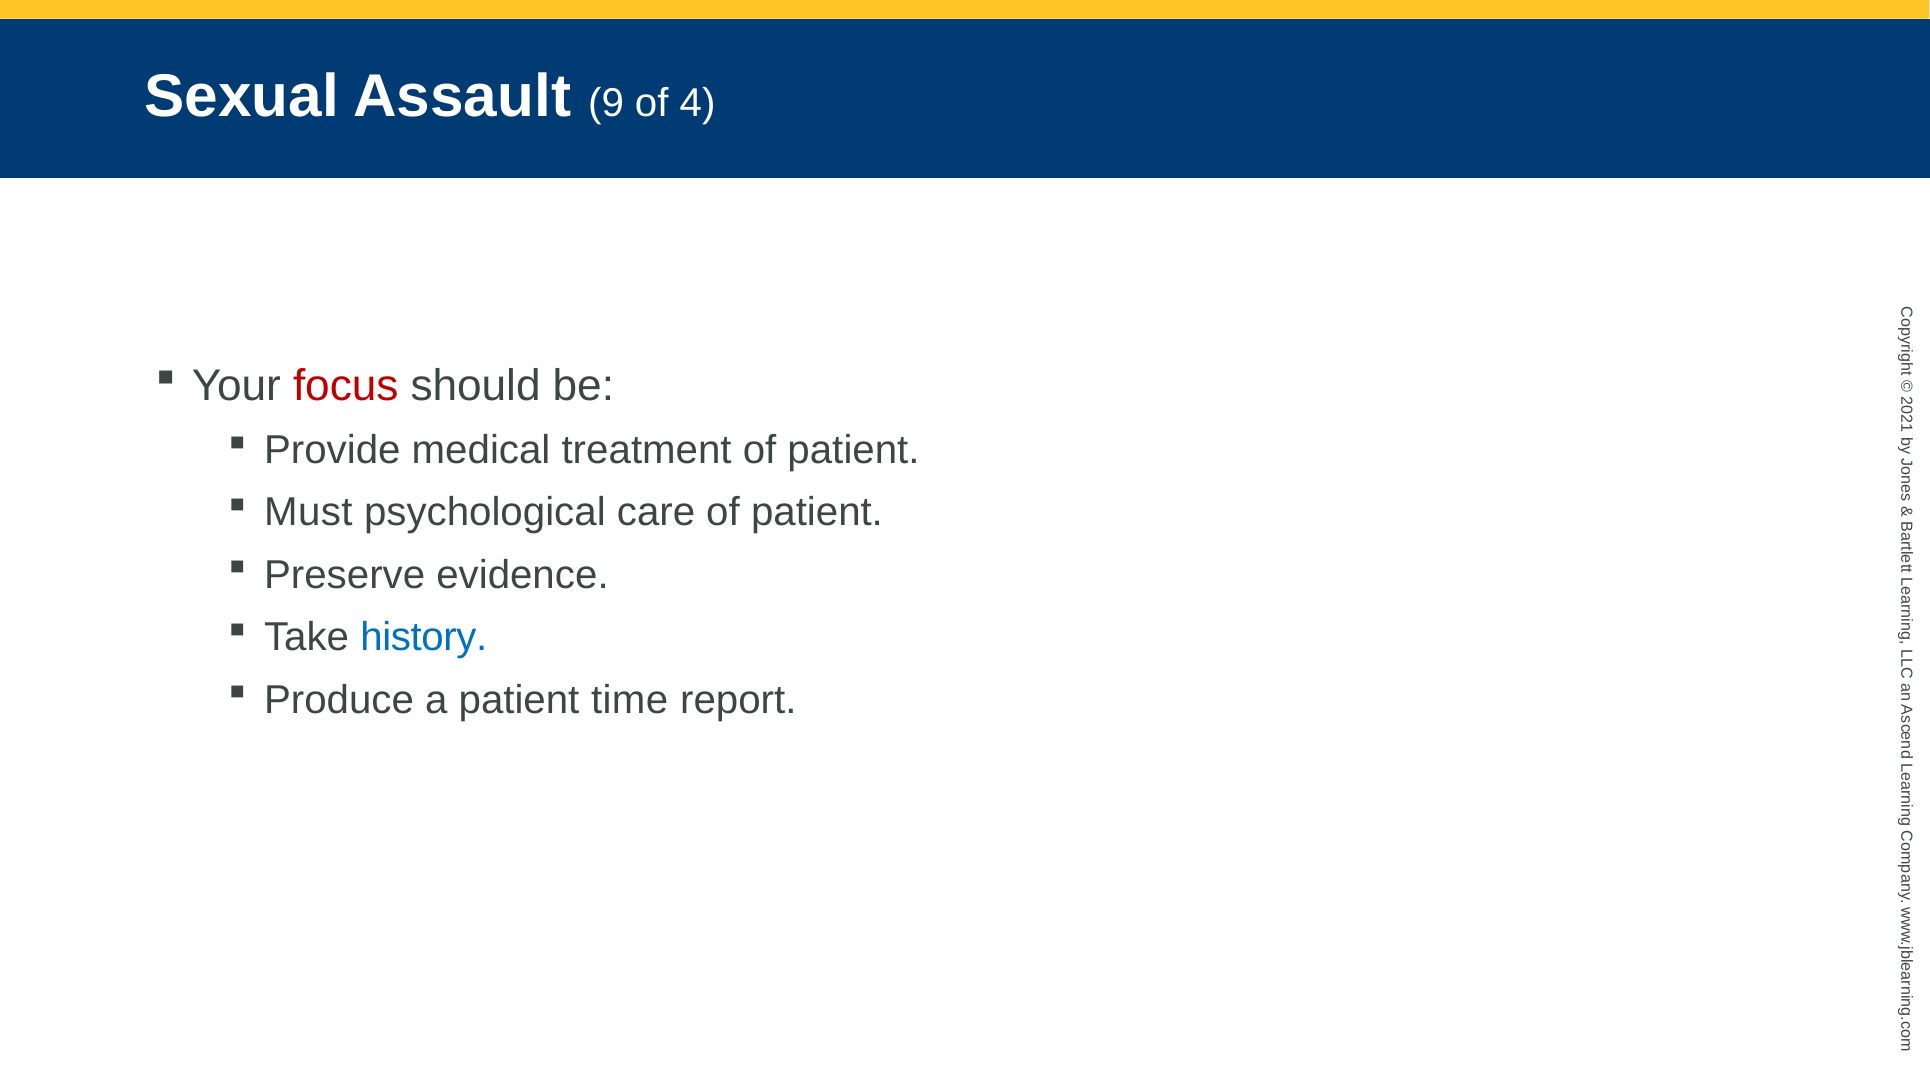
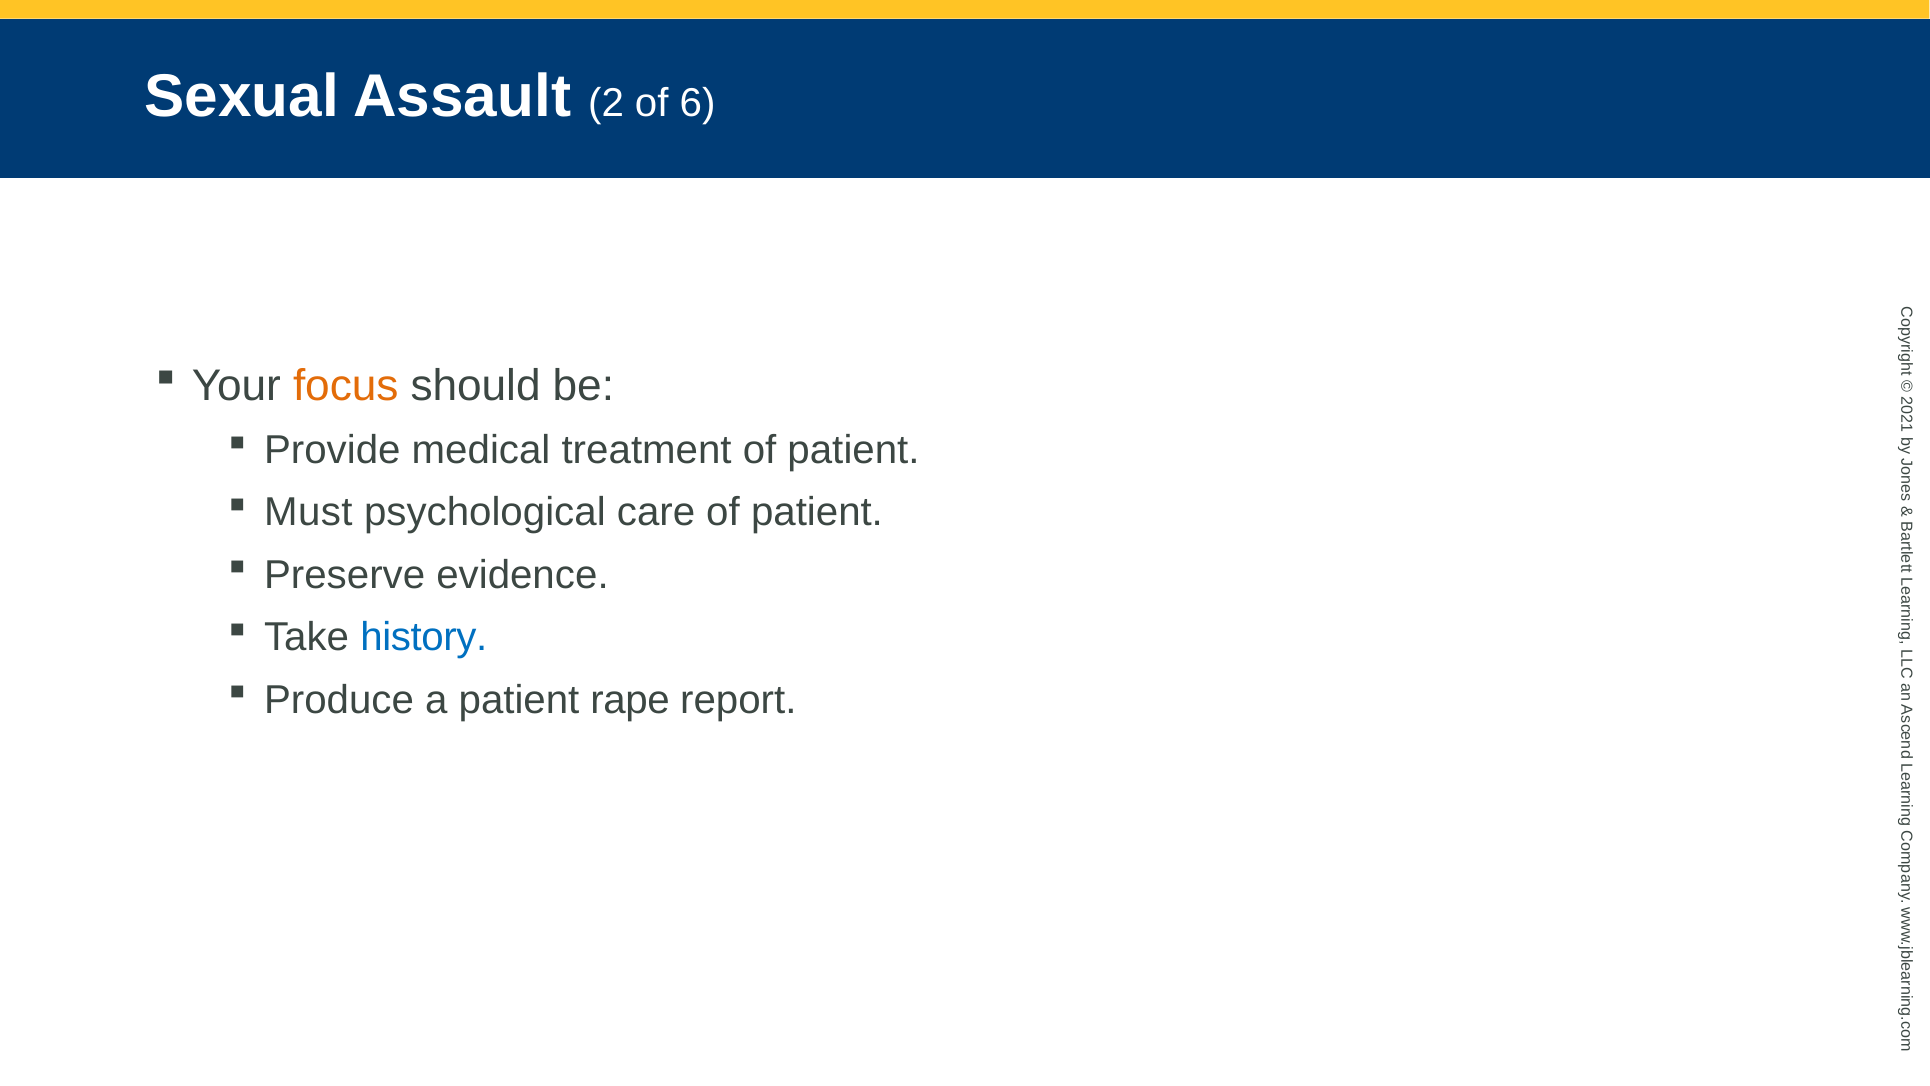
Assault 9: 9 -> 2 (606, 104)
4: 4 -> 6 (698, 104)
focus colour: red -> orange (346, 386)
time: time -> rape (630, 700)
